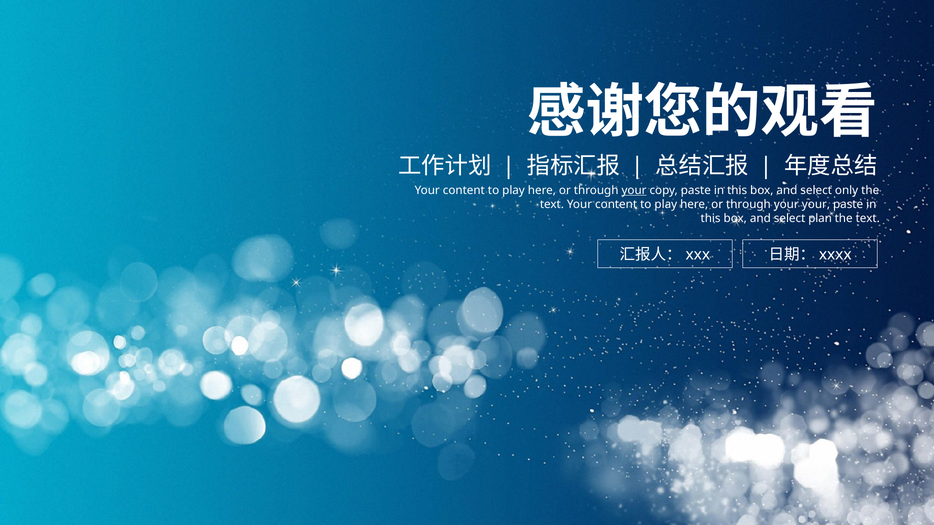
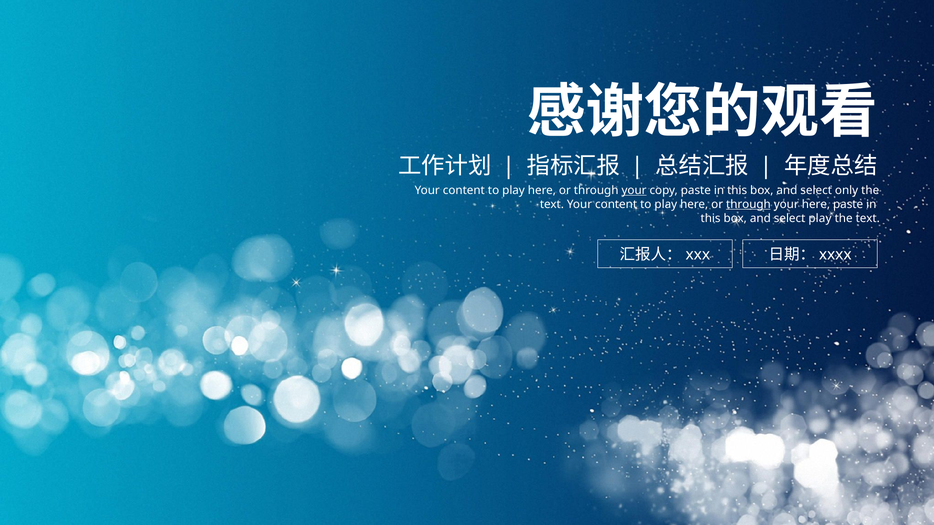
through underline: none -> present (748, 204)
your your: your -> here (816, 204)
select plan: plan -> play (820, 218)
